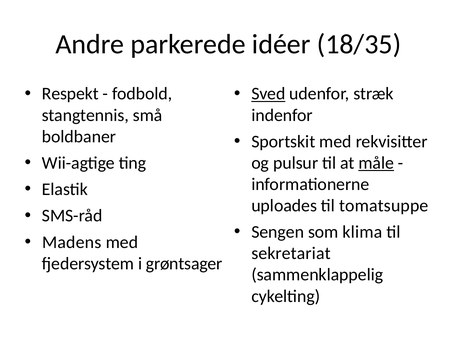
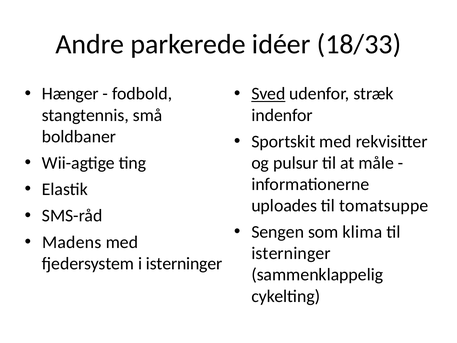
18/35: 18/35 -> 18/33 (359, 44)
Respekt: Respekt -> Hænger (70, 94)
måle underline: present -> none (376, 163)
sekretariat: sekretariat -> isterninger (291, 253)
i grøntsager: grøntsager -> isterninger (184, 263)
